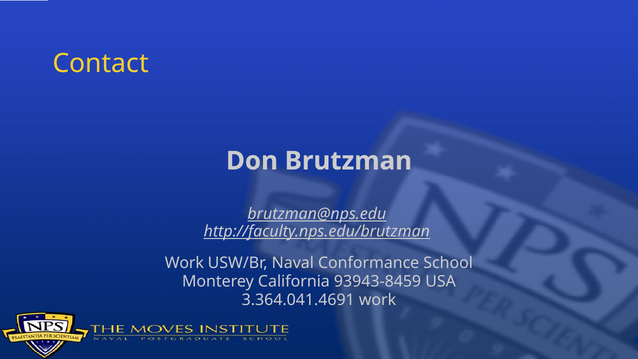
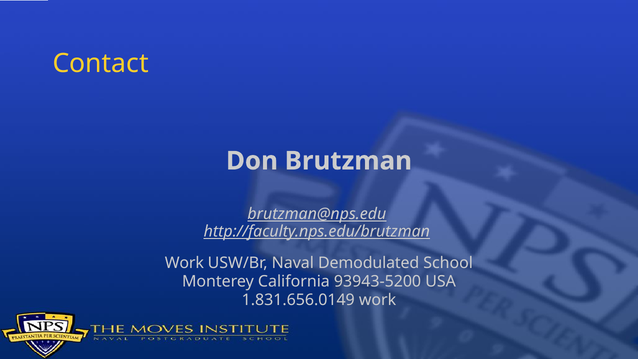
Conformance: Conformance -> Demodulated (369, 263)
93943-8459: 93943-8459 -> 93943-5200 (378, 281)
3.364.041.4691: 3.364.041.4691 -> 1.831.656.0149 (298, 300)
